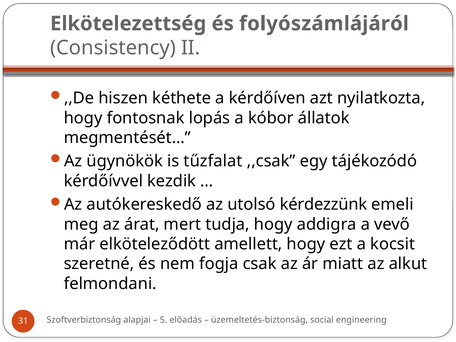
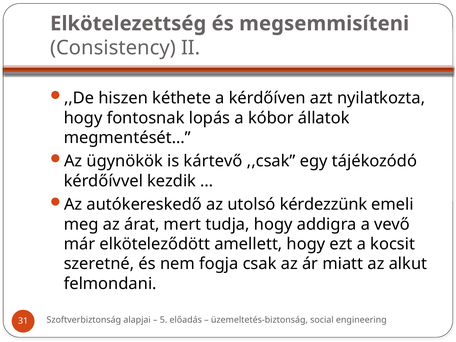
folyószámlájáról: folyószámlájáról -> megsemmisíteni (324, 24)
tűzfalat: tűzfalat -> kártevő (213, 161)
